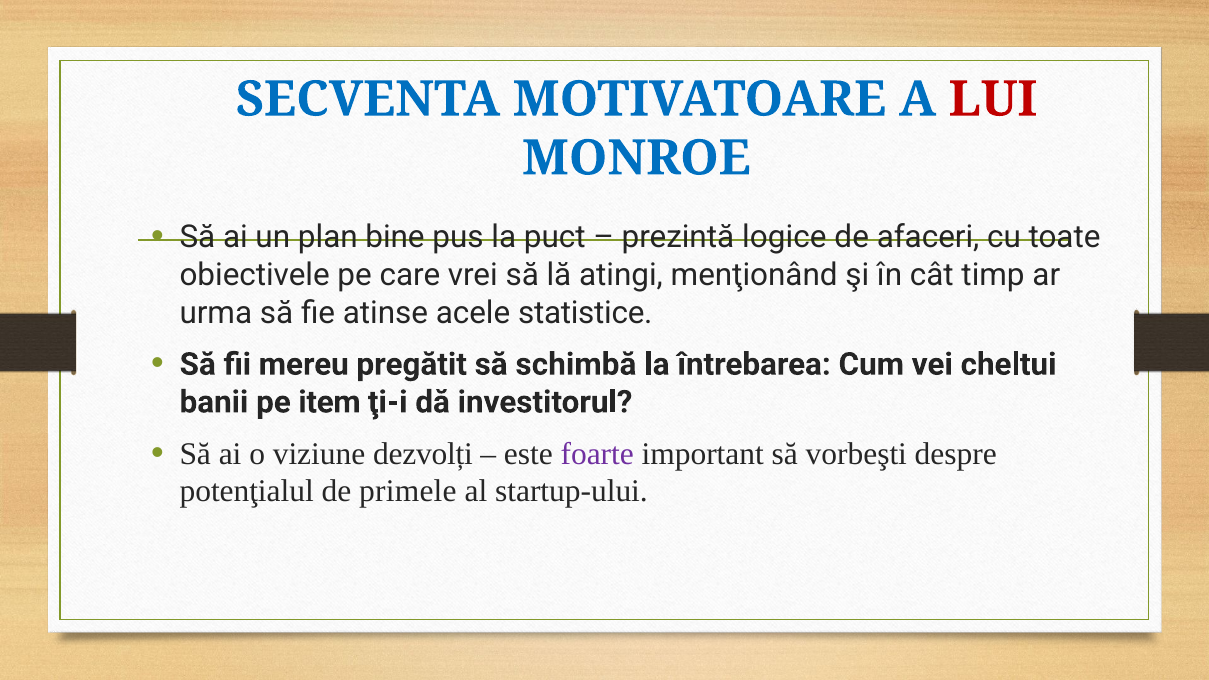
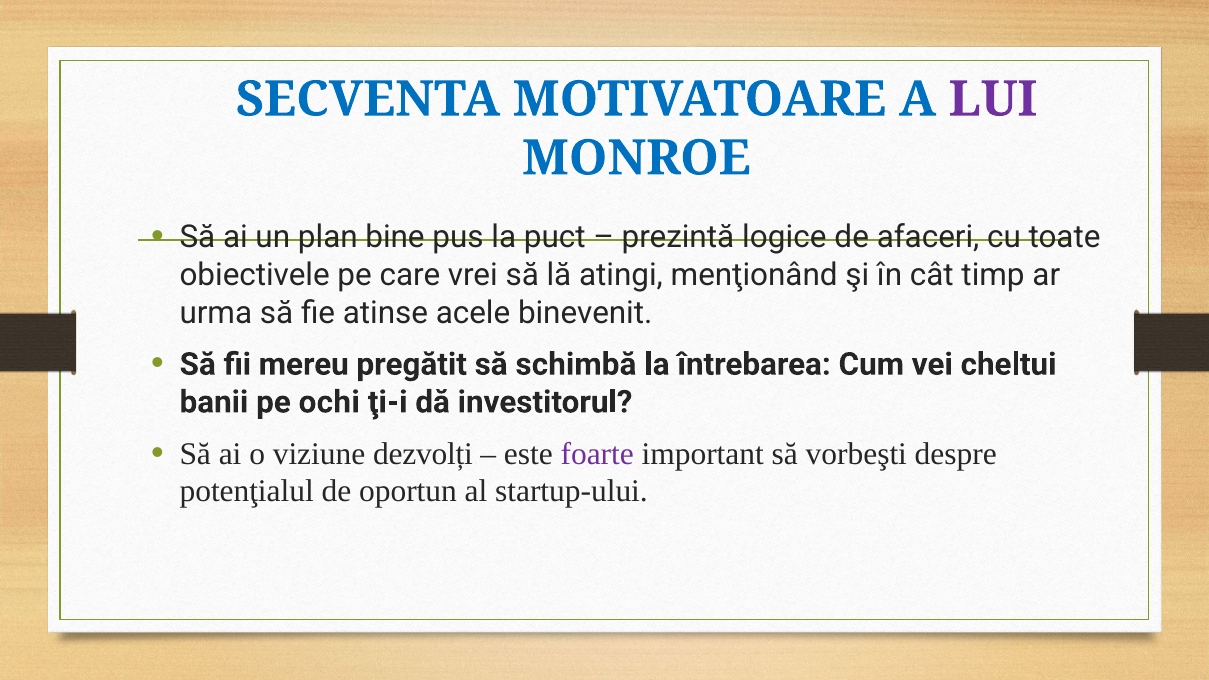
LUI colour: red -> purple (993, 99)
statistice: statistice -> binevenit (585, 313)
item: item -> ochi (329, 402)
primele: primele -> oportun (408, 492)
